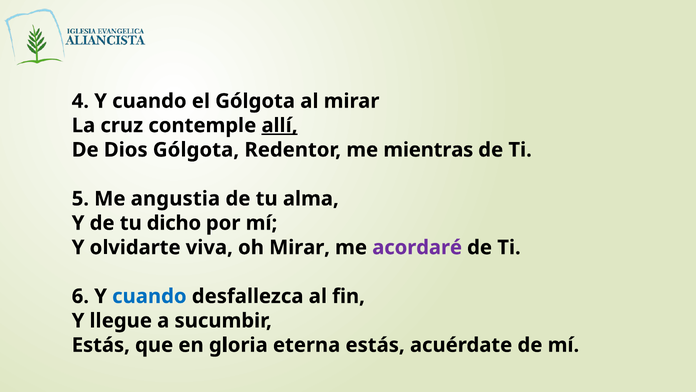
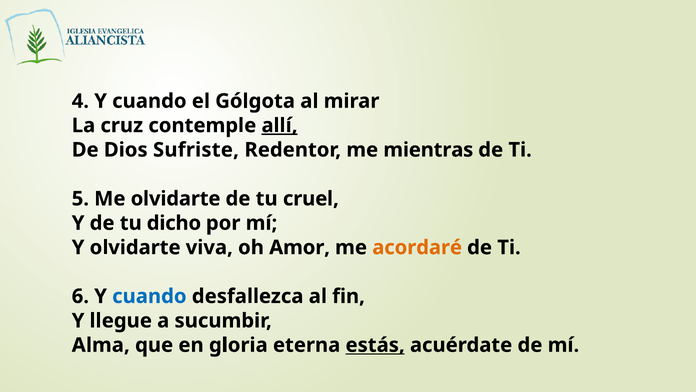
Dios Gólgota: Gólgota -> Sufriste (196, 150)
Me angustia: angustia -> olvidarte (176, 198)
alma: alma -> cruel (311, 198)
oh Mirar: Mirar -> Amor (300, 247)
acordaré colour: purple -> orange (417, 247)
Estás: Estás -> Alma (101, 345)
estás underline: none -> present (375, 345)
